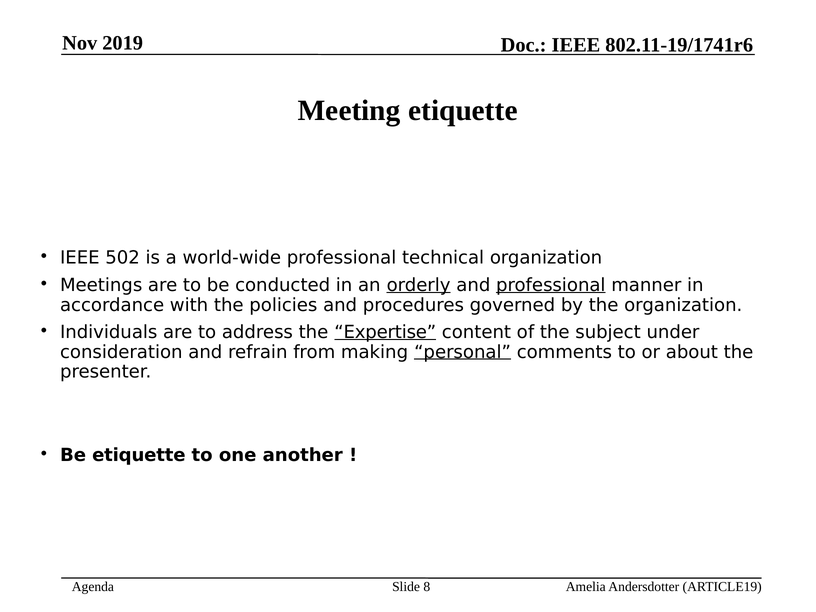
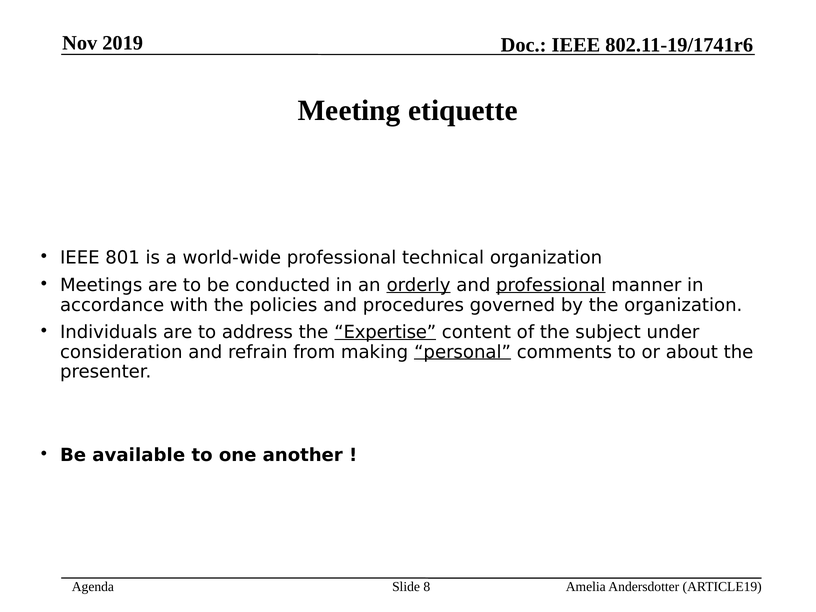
502: 502 -> 801 (123, 258)
Be etiquette: etiquette -> available (139, 455)
